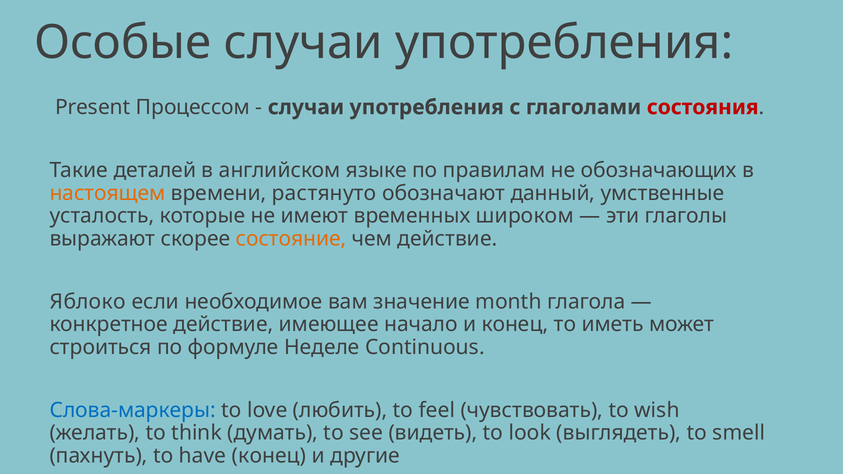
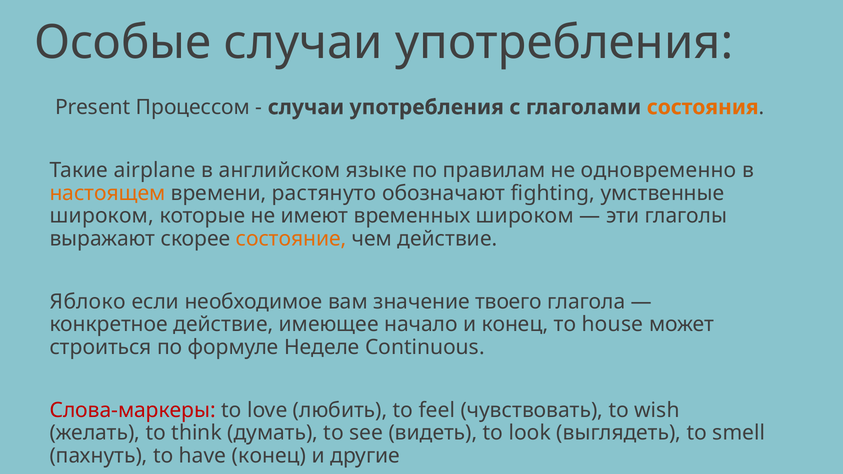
состояния colour: red -> orange (703, 107)
деталей: деталей -> airplane (155, 170)
обозначающих: обозначающих -> одновременно (659, 170)
данный: данный -> fighting (553, 193)
усталость: усталость -> широком (102, 216)
month: month -> твоего (509, 302)
иметь: иметь -> house (613, 324)
Слова-маркеры colour: blue -> red (133, 410)
